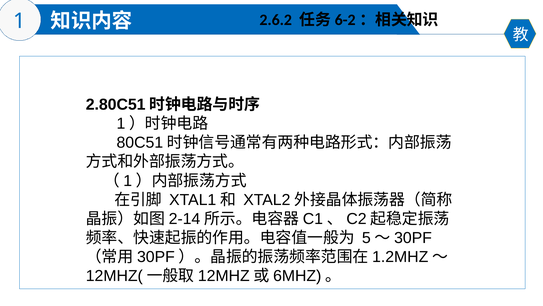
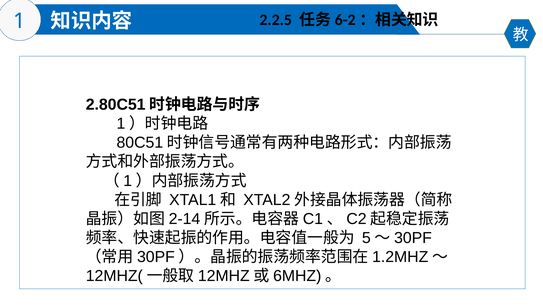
2.6.2: 2.6.2 -> 2.2.5 (276, 20)
